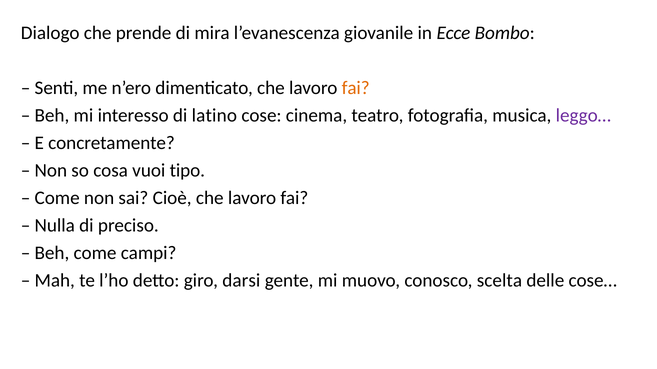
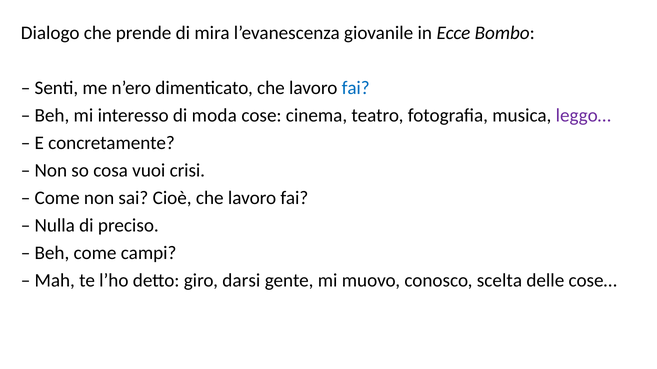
fai colour: orange -> blue (356, 88)
latino: latino -> moda (214, 115)
tipo: tipo -> crisi (187, 170)
